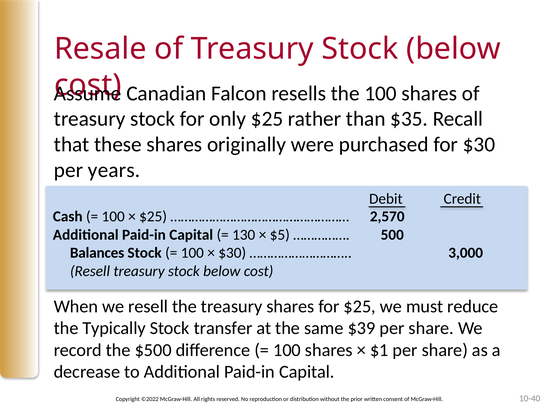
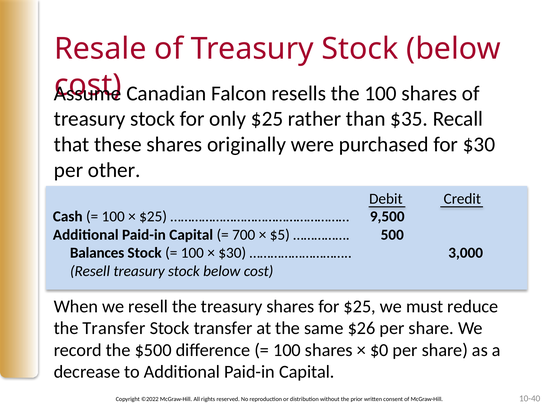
years: years -> other (114, 170)
2,570: 2,570 -> 9,500 (387, 217)
130: 130 -> 700 (244, 235)
the Typically: Typically -> Transfer (114, 328)
$39: $39 -> $26 (362, 328)
$1: $1 -> $0 (379, 350)
